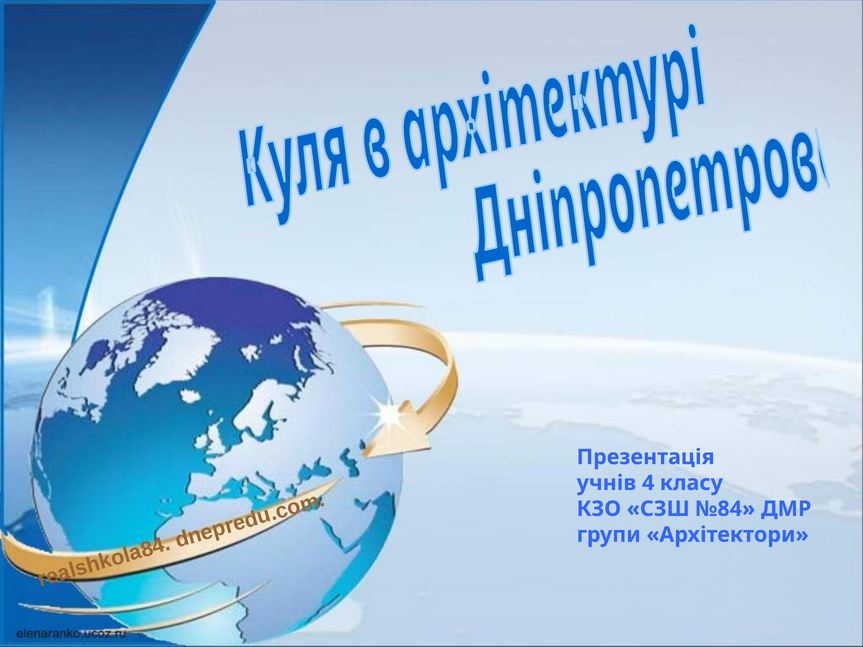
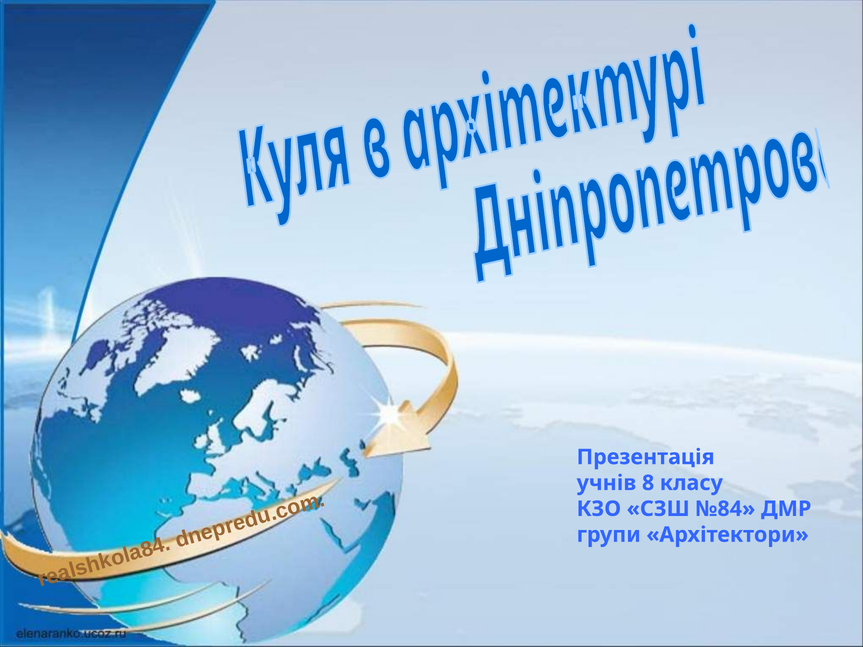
учнів 4: 4 -> 8 (648, 483)
